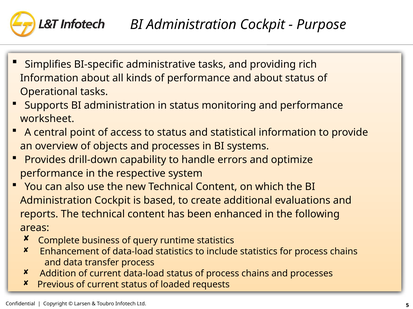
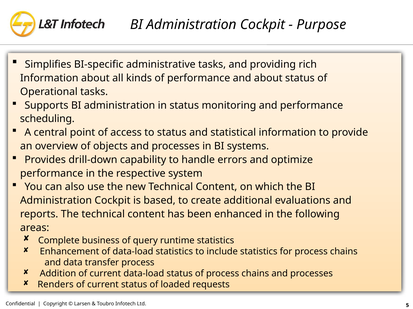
worksheet: worksheet -> scheduling (47, 119)
Previous: Previous -> Renders (56, 285)
